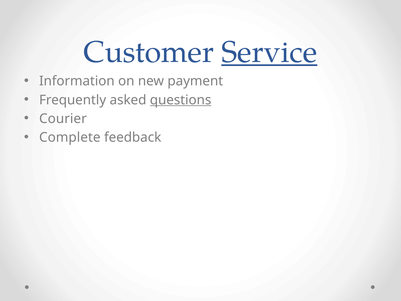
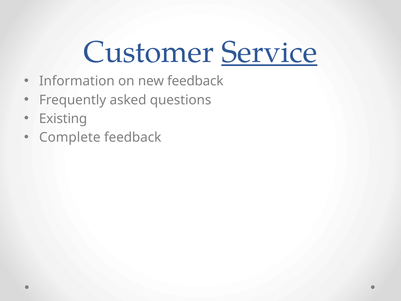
new payment: payment -> feedback (195, 81)
questions underline: present -> none (181, 100)
Courier: Courier -> Existing (63, 119)
